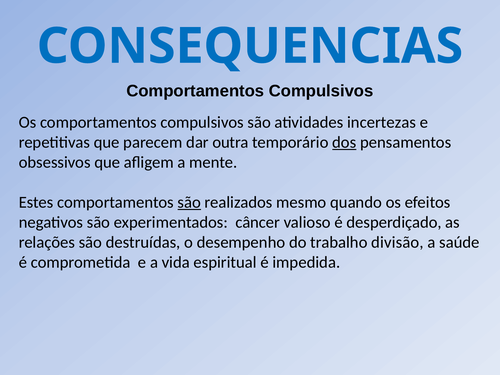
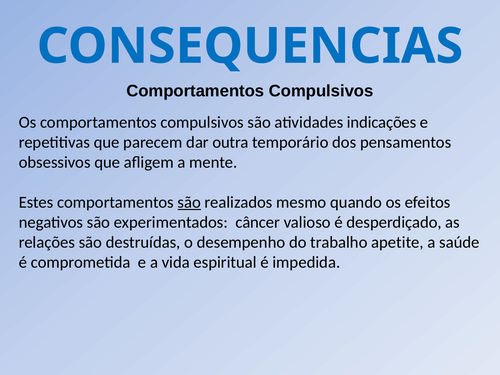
incertezas: incertezas -> indicações (382, 122)
dos underline: present -> none (344, 142)
divisão: divisão -> apetite (397, 242)
